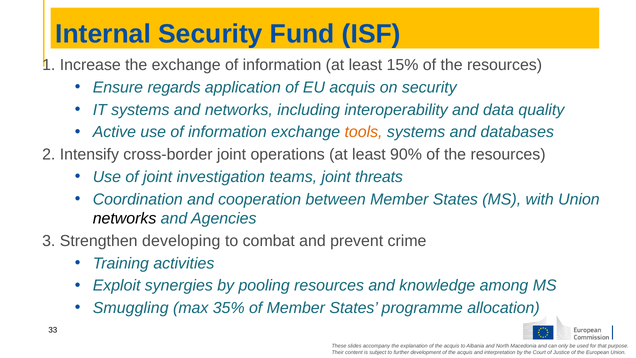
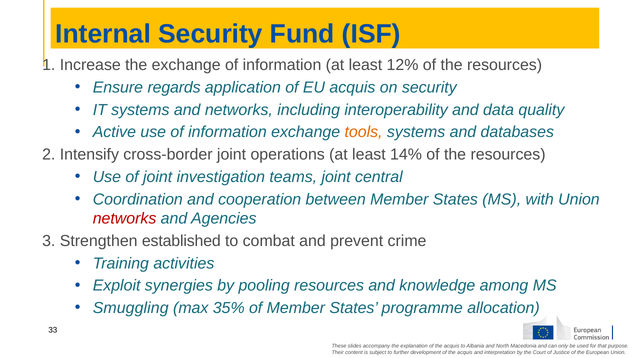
15%: 15% -> 12% (403, 65)
90%: 90% -> 14% (406, 155)
threats: threats -> central (379, 177)
networks colour: black -> red (125, 218)
developing: developing -> established (181, 241)
